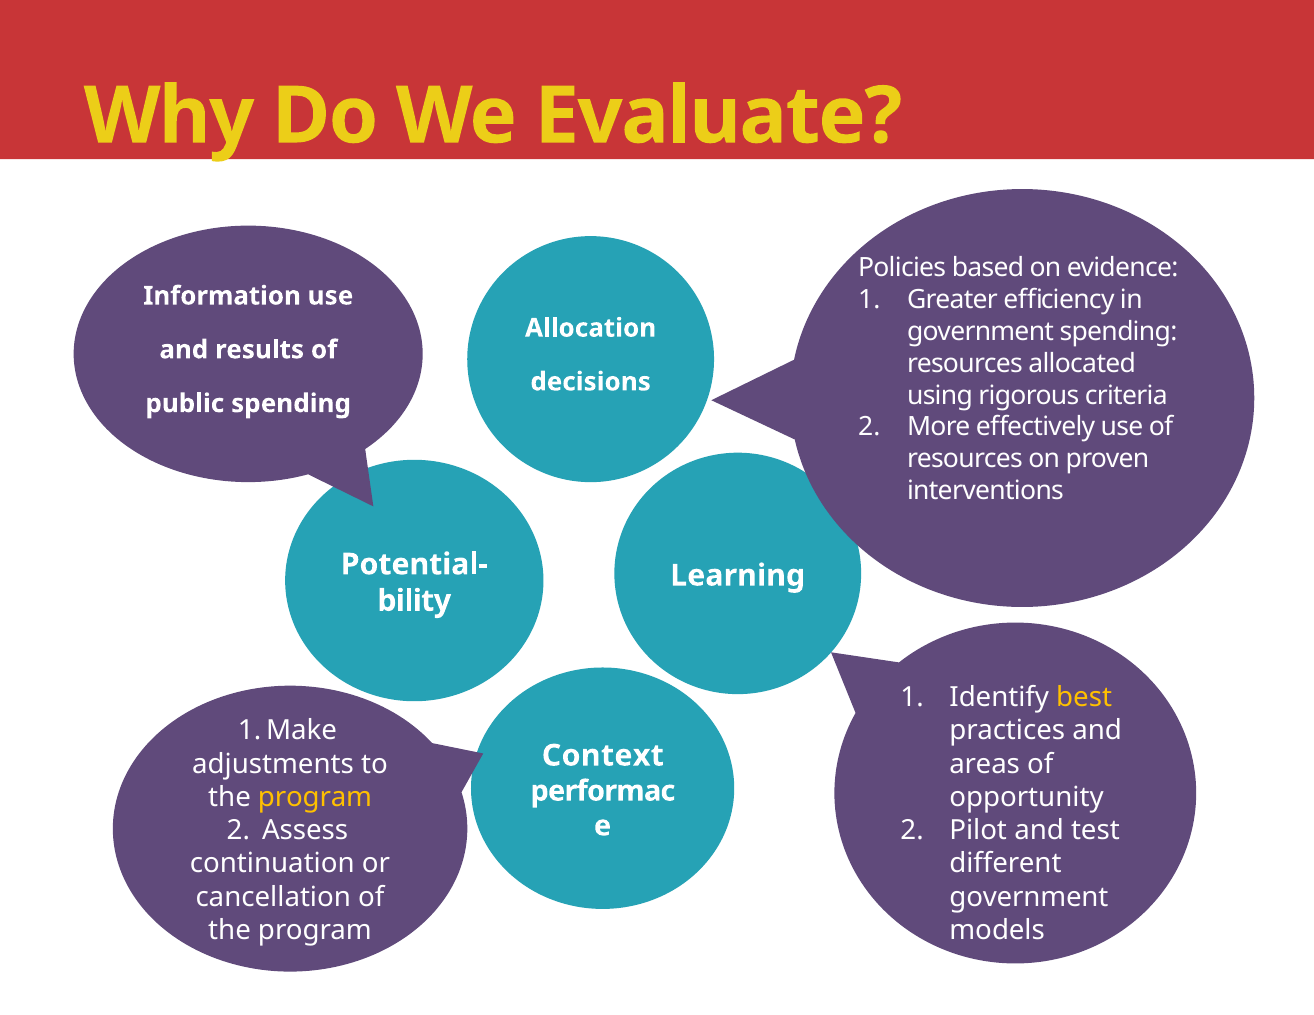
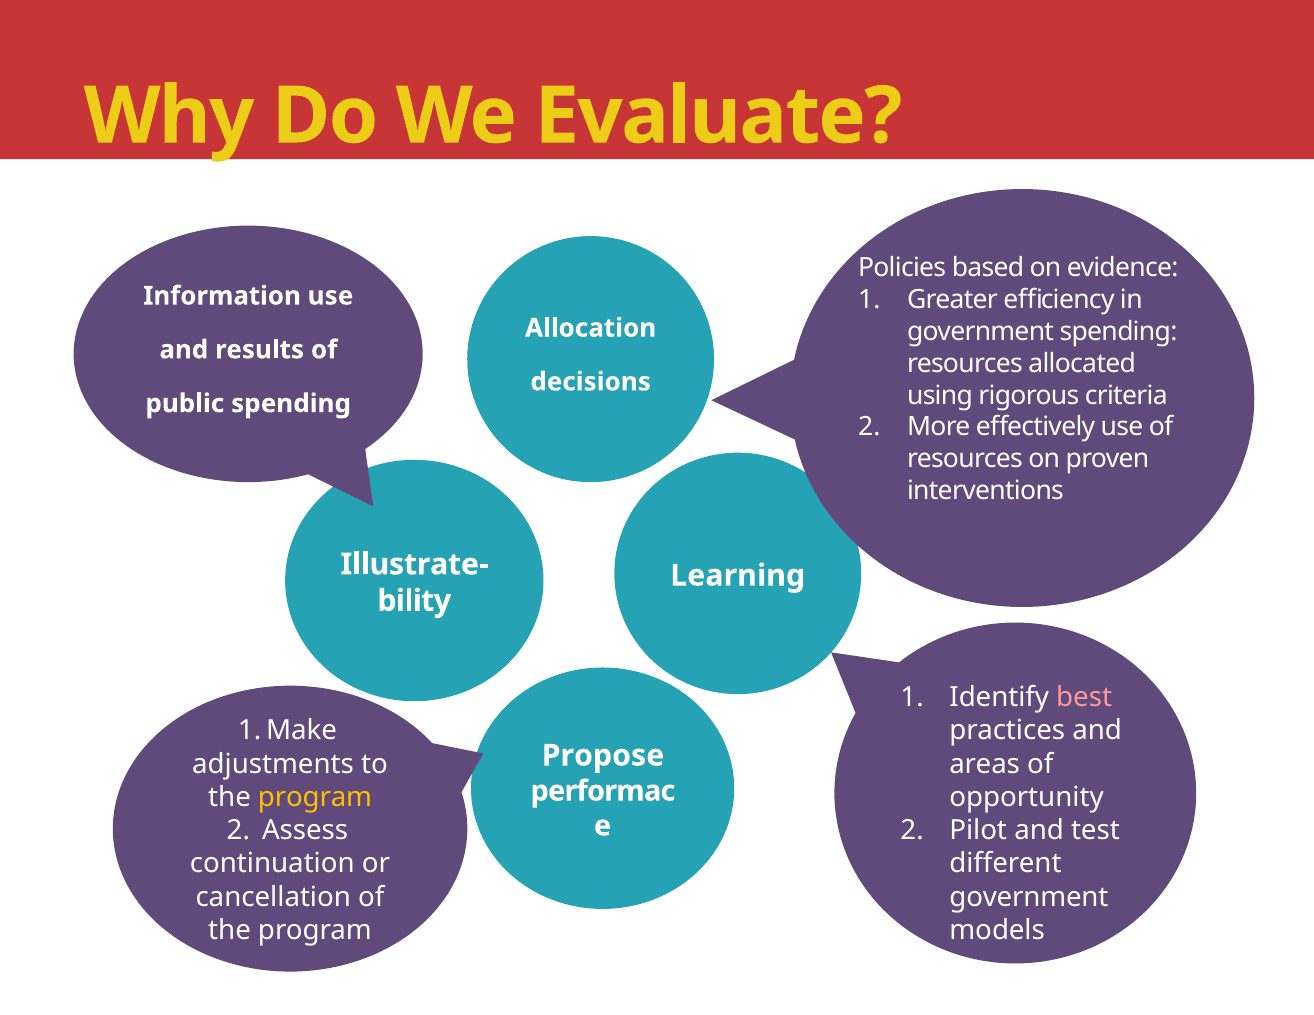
Potential-: Potential- -> Illustrate- (414, 565)
best colour: yellow -> pink (1084, 698)
Context: Context -> Propose (603, 756)
